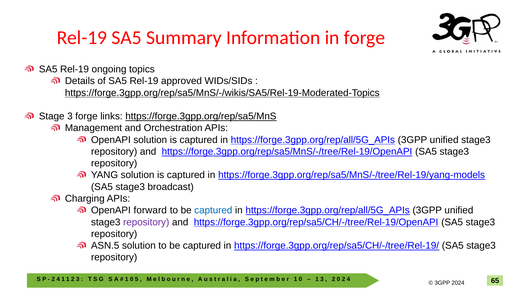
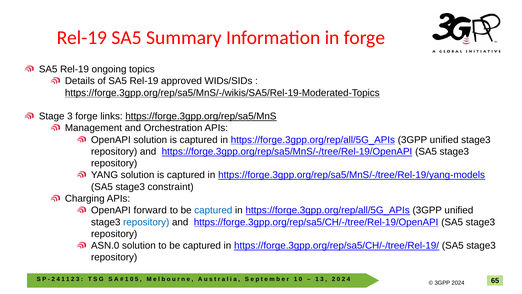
broadcast: broadcast -> constraint (171, 187)
repository colour: purple -> blue (146, 222)
ASN.5: ASN.5 -> ASN.0 (105, 245)
